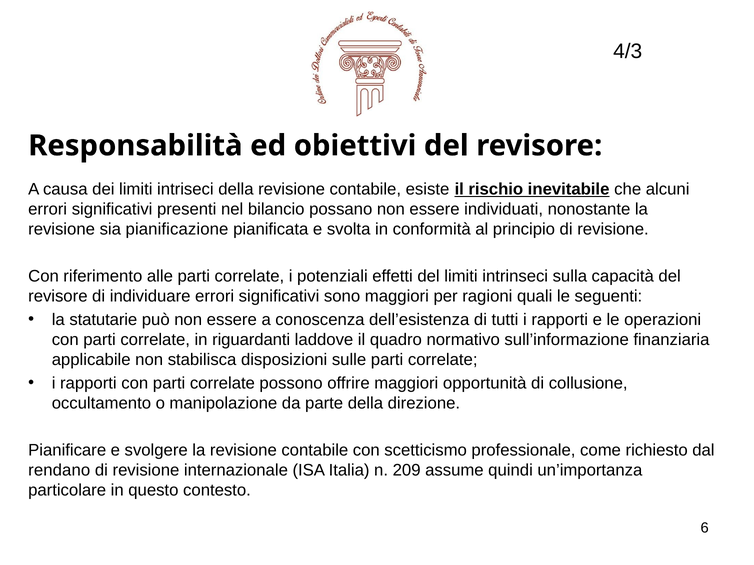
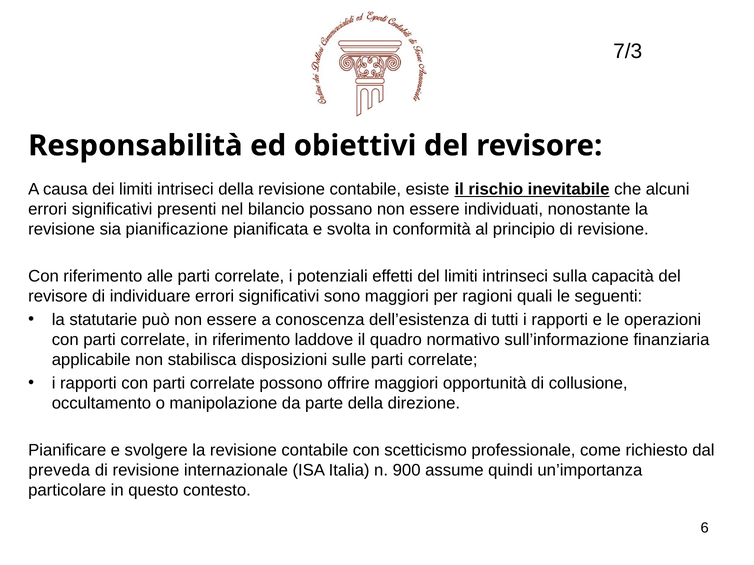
4/3: 4/3 -> 7/3 (628, 52)
in riguardanti: riguardanti -> riferimento (251, 340)
rendano: rendano -> preveda (59, 471)
209: 209 -> 900 (407, 471)
